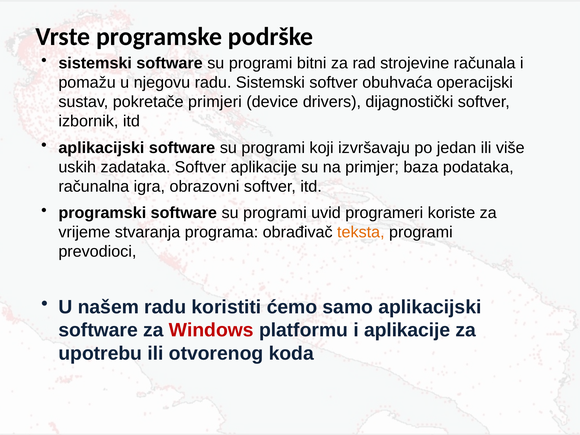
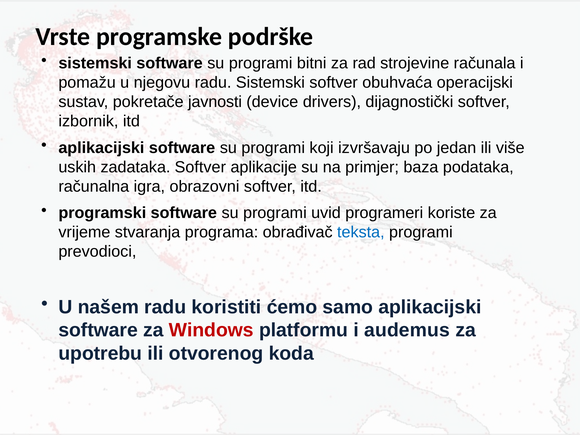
primjeri: primjeri -> javnosti (215, 102)
teksta colour: orange -> blue (361, 232)
i aplikacije: aplikacije -> audemus (407, 330)
